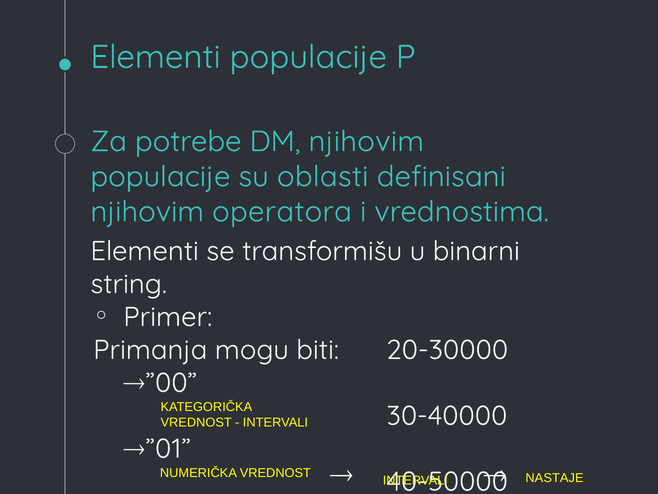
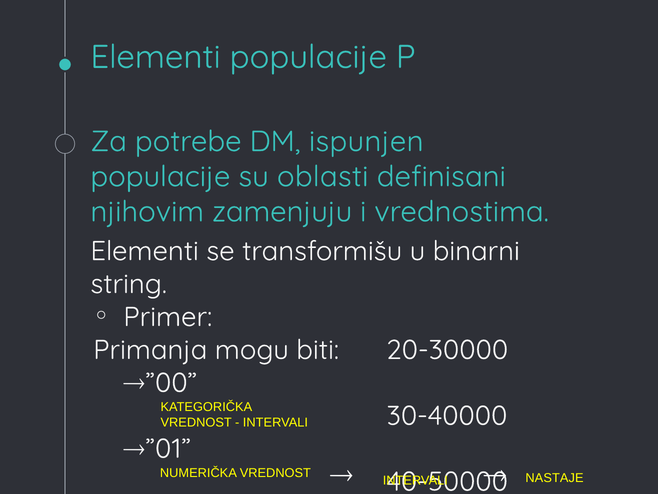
DM njihovim: njihovim -> ispunjen (366, 141)
operatora: operatora -> zamenjuju (282, 212)
